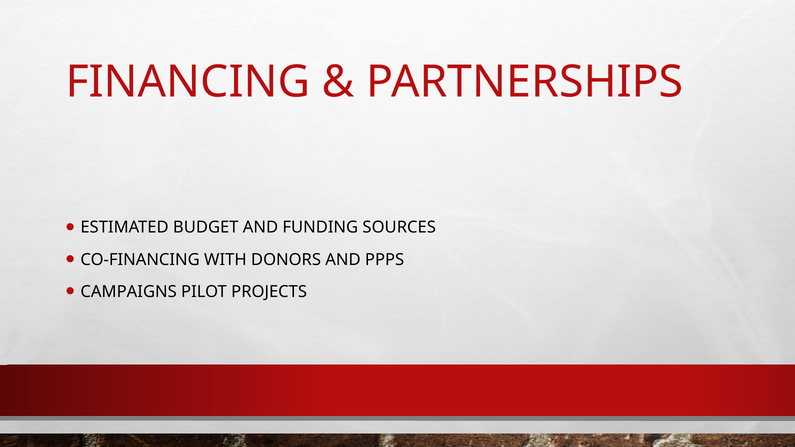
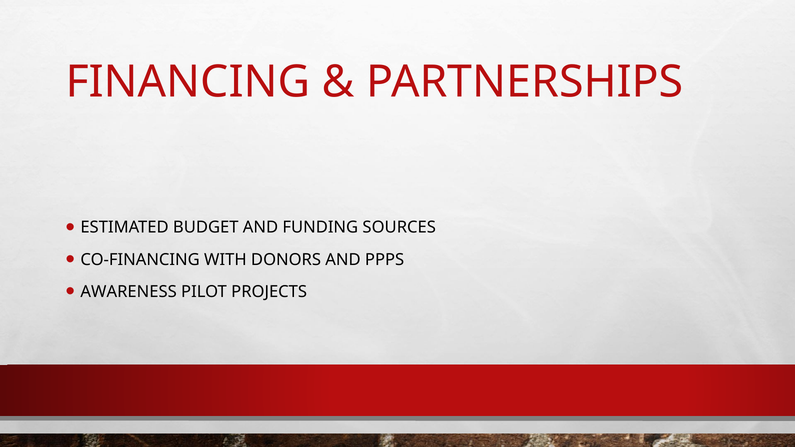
CAMPAIGNS: CAMPAIGNS -> AWARENESS (129, 292)
